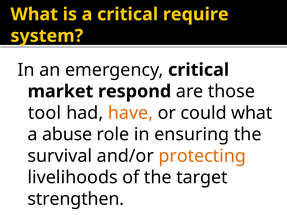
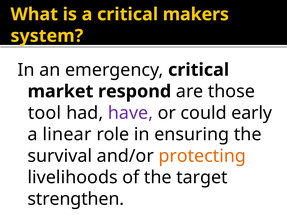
require: require -> makers (196, 14)
have colour: orange -> purple (130, 113)
could what: what -> early (252, 113)
abuse: abuse -> linear (67, 135)
